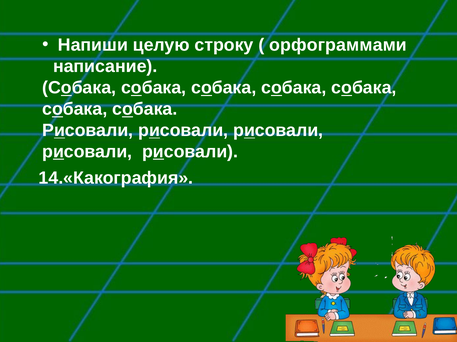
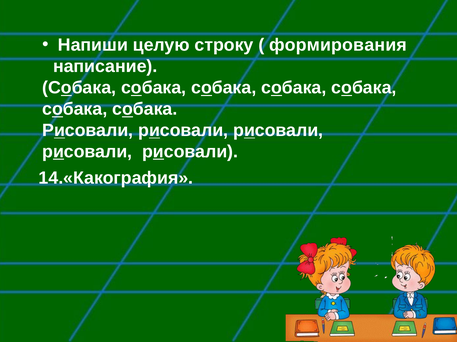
орфограммами: орфограммами -> формирования (338, 45)
